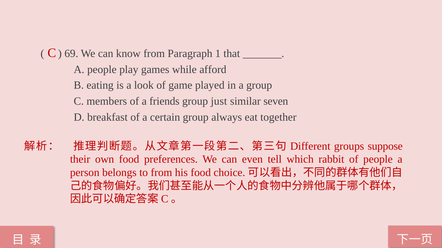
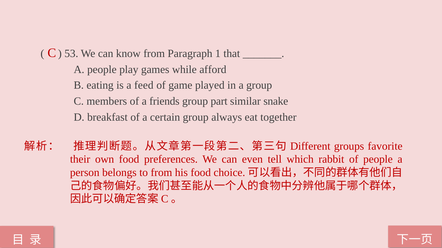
69: 69 -> 53 (71, 54)
look: look -> feed (144, 86)
just: just -> part (219, 101)
seven: seven -> snake (276, 101)
suppose: suppose -> favorite (385, 146)
